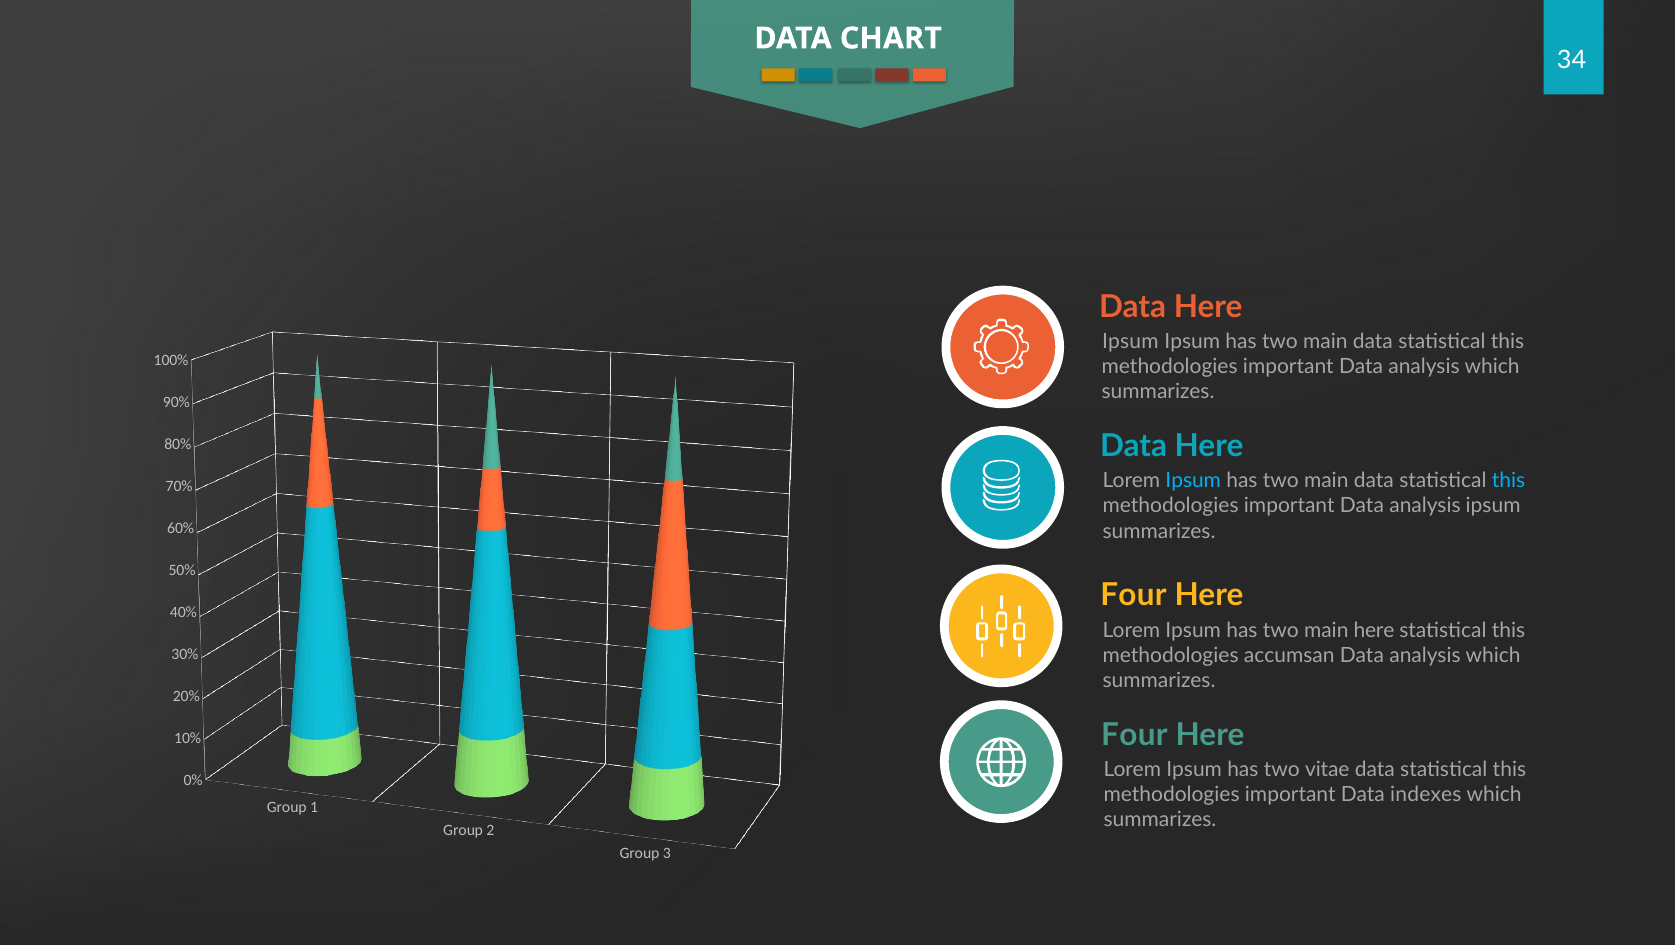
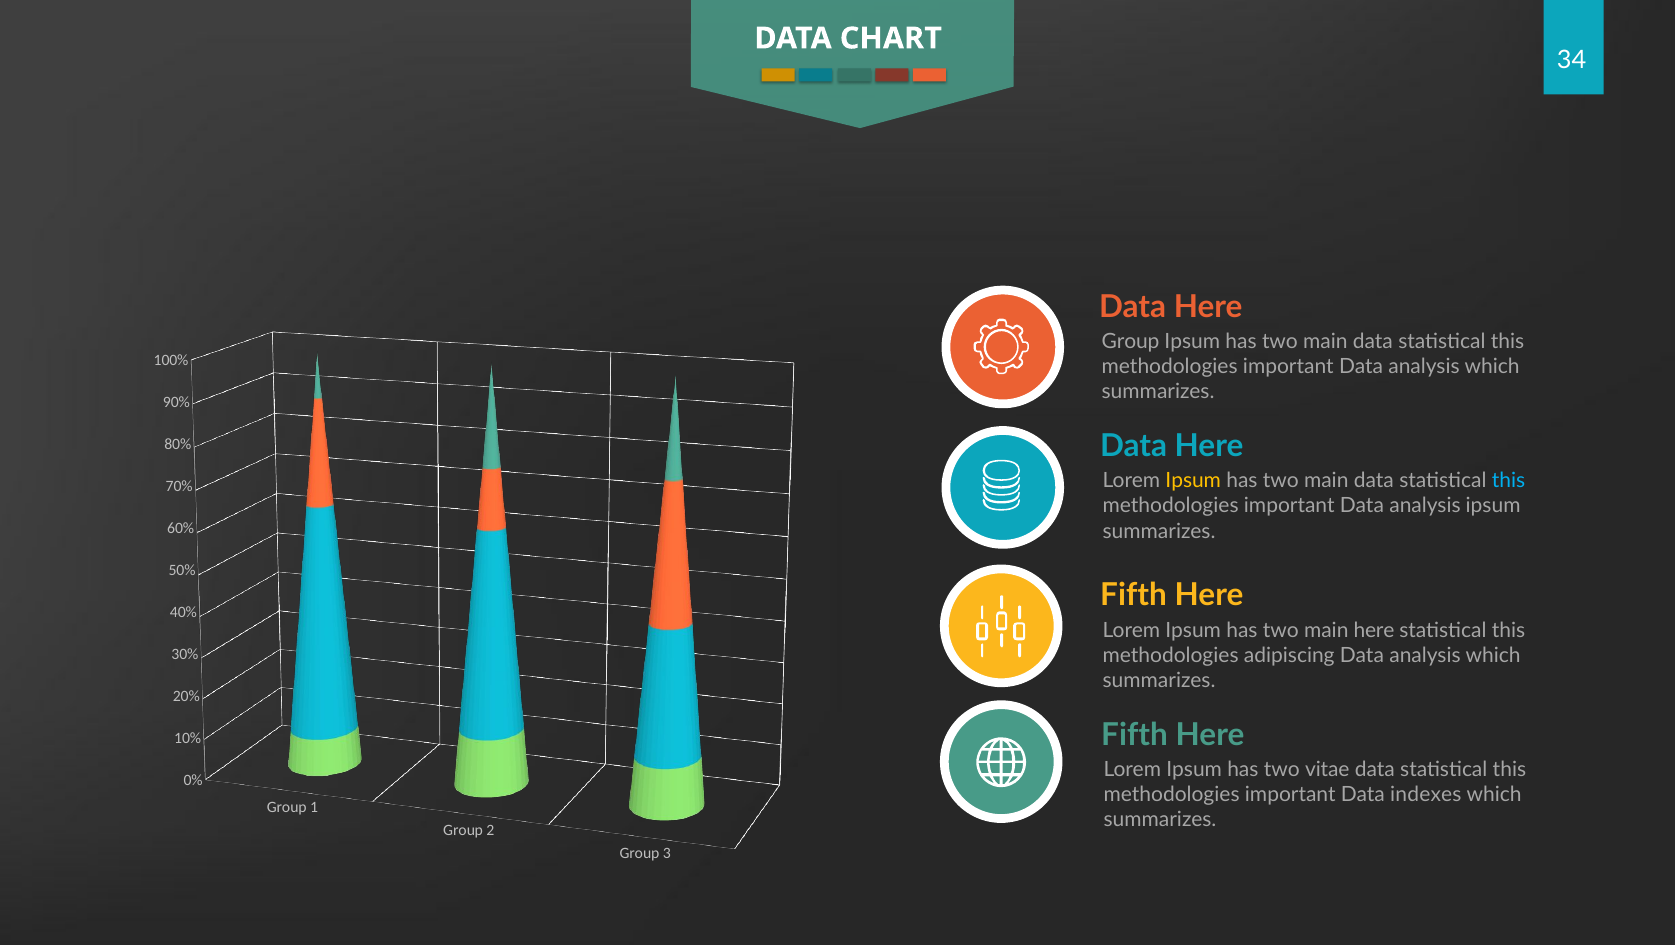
Ipsum: Ipsum -> Group (1131, 341)
Ipsum colour: light blue -> yellow (1193, 481)
Four: Four -> Fifth (1134, 595)
accumsan: accumsan -> adipiscing (1289, 655)
Four: Four -> Fifth (1135, 735)
